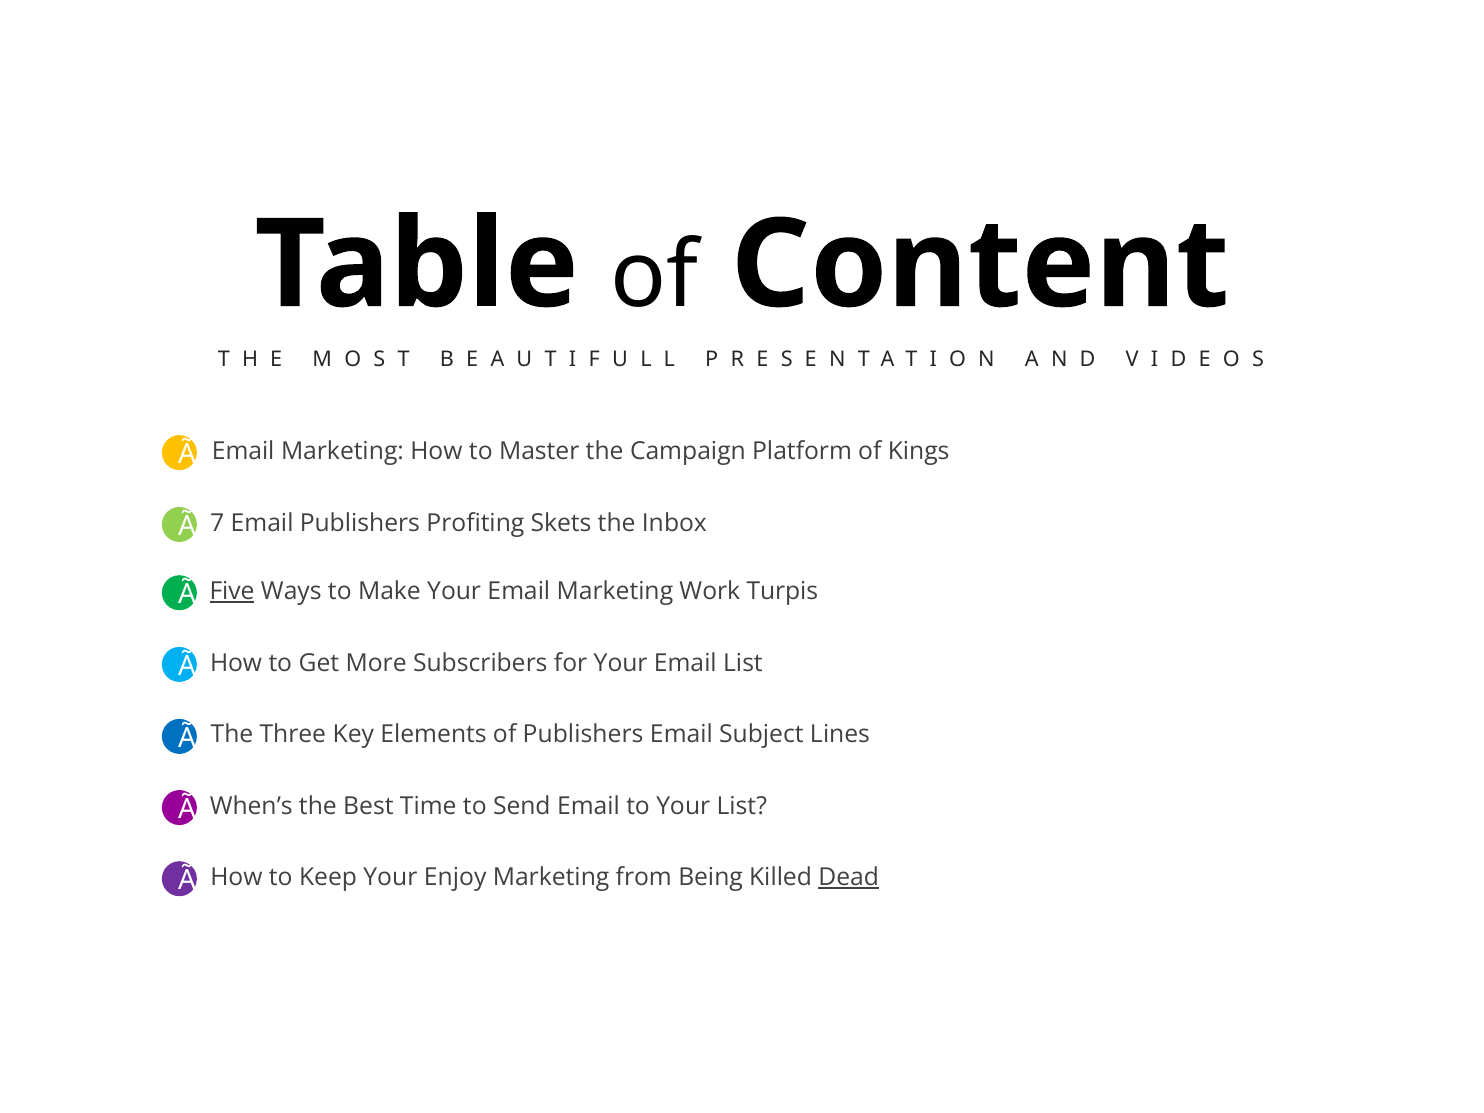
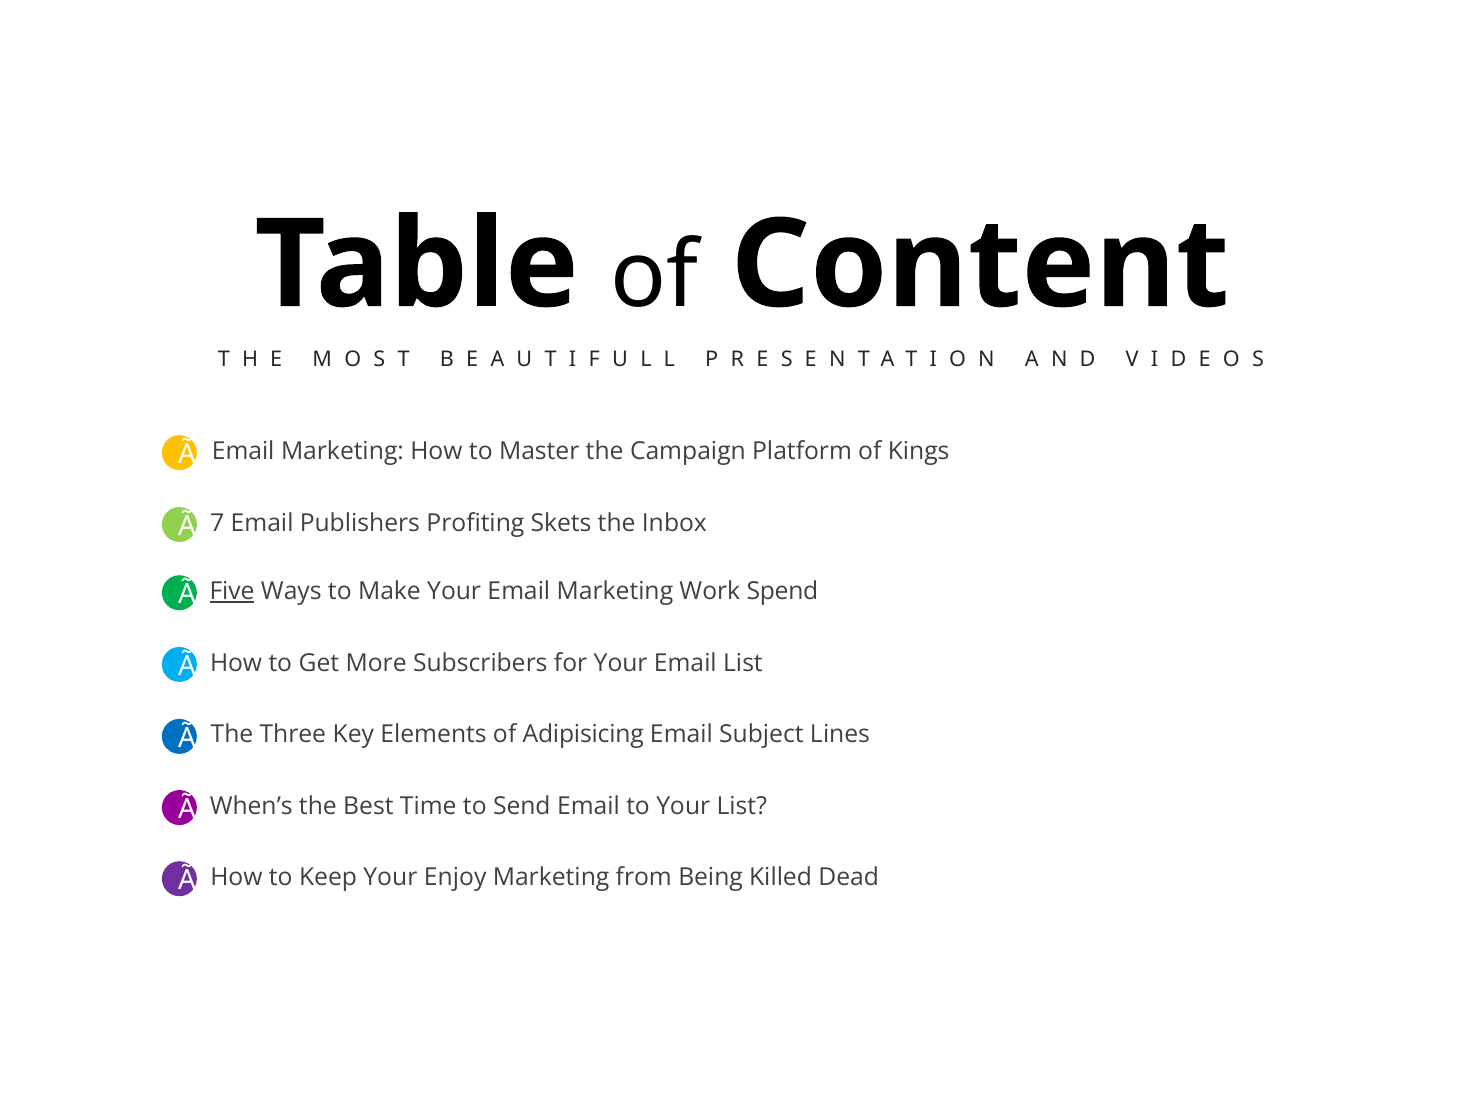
Turpis: Turpis -> Spend (782, 591)
of Publishers: Publishers -> Adipisicing (583, 735)
Dead underline: present -> none (849, 877)
